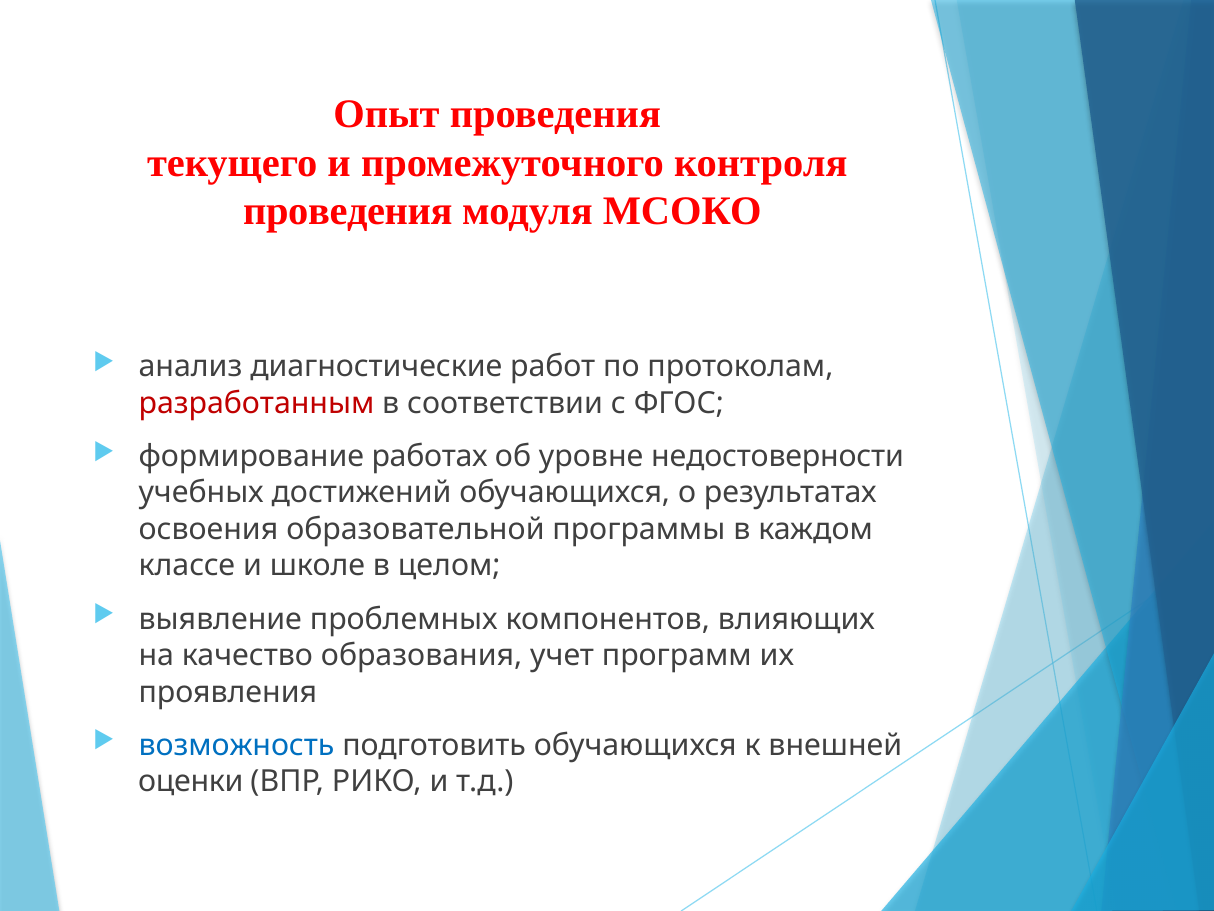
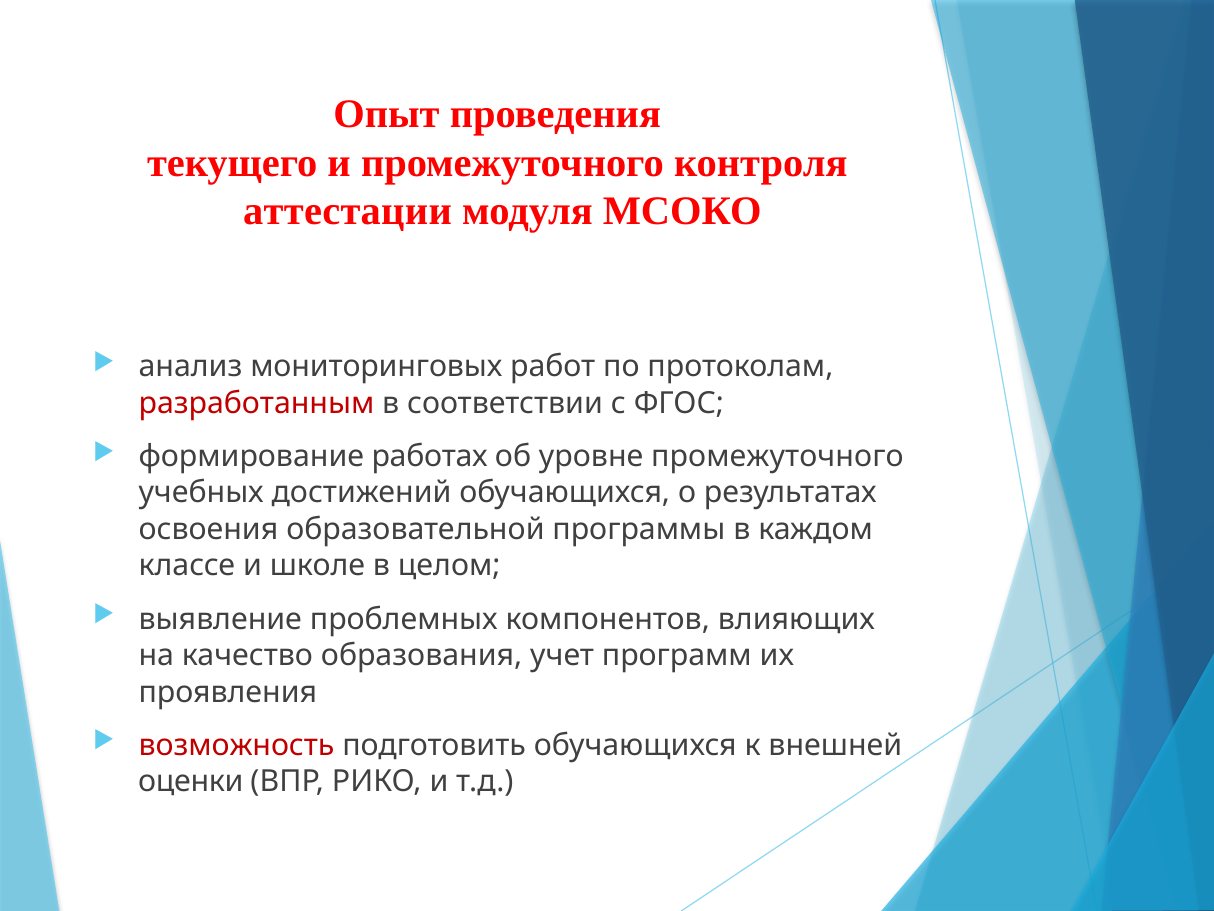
проведения: проведения -> аттестации (347, 211)
диагностические: диагностические -> мониторинговых (376, 367)
уровне недостоверности: недостоверности -> промежуточного (777, 456)
возможность colour: blue -> red (237, 745)
